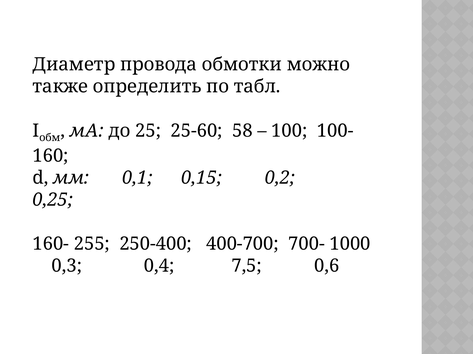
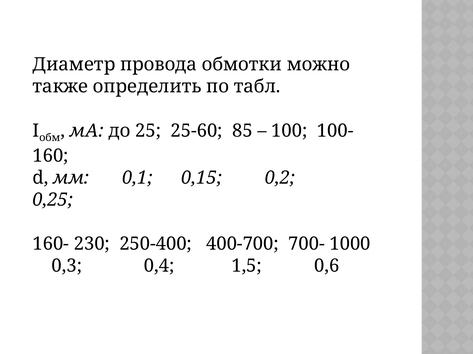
58: 58 -> 85 (242, 131)
255: 255 -> 230 (92, 244)
7,5: 7,5 -> 1,5 (247, 266)
